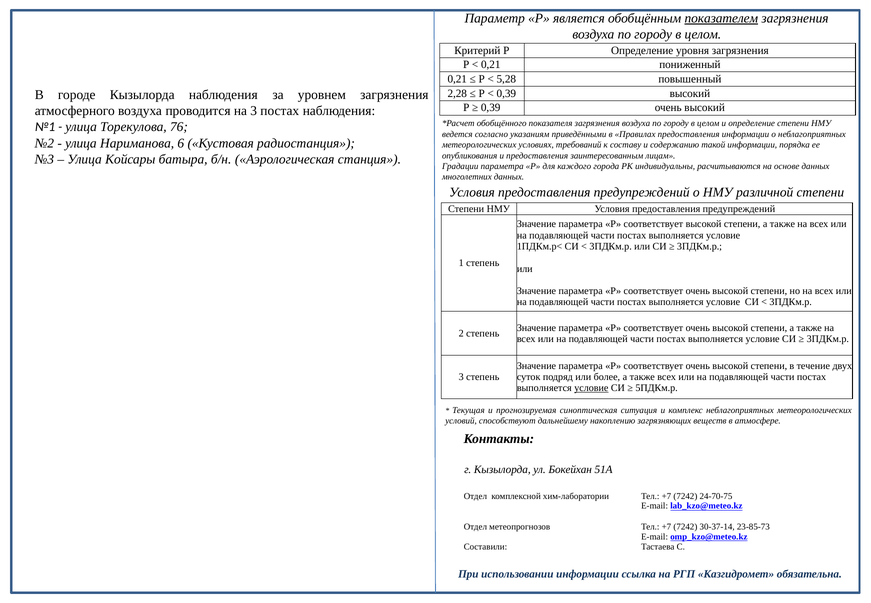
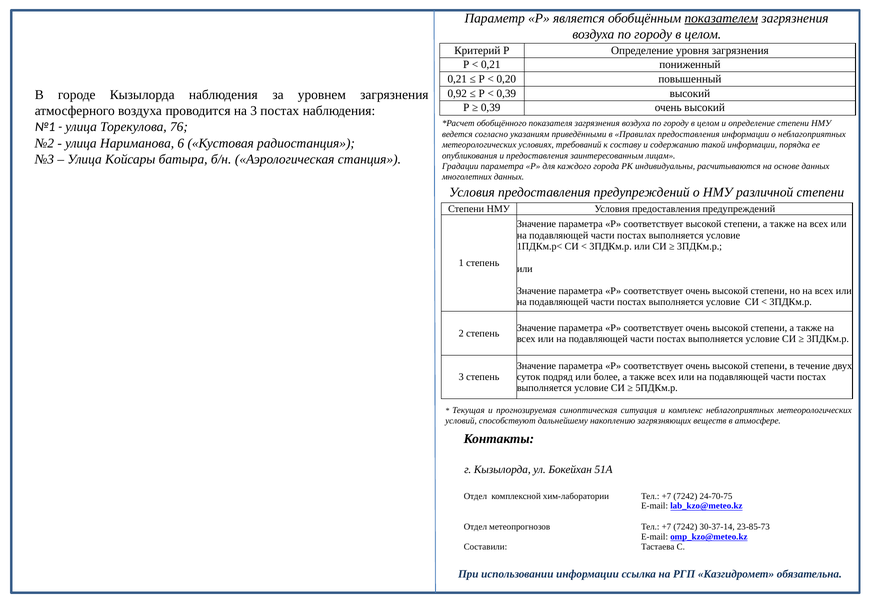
5,28: 5,28 -> 0,20 (506, 79)
2,28: 2,28 -> 0,92 (457, 93)
условие underline: present -> none (591, 388)
